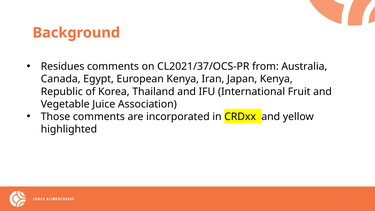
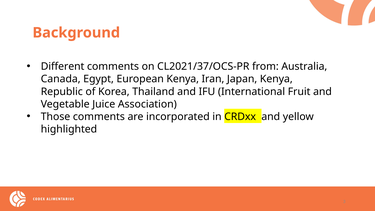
Residues: Residues -> Different (63, 67)
